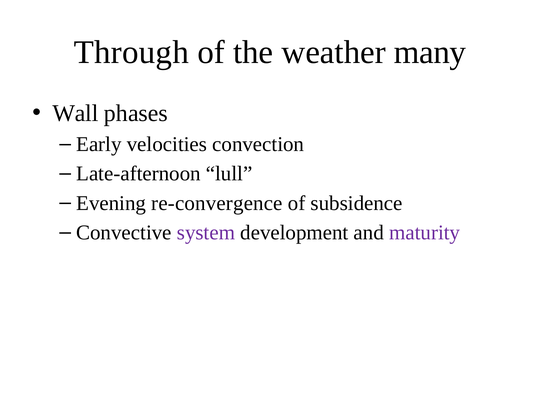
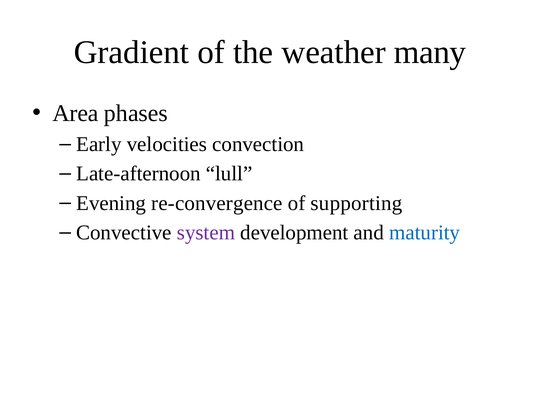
Through: Through -> Gradient (131, 52)
Wall: Wall -> Area (75, 113)
subsidence: subsidence -> supporting (356, 203)
maturity colour: purple -> blue (425, 233)
